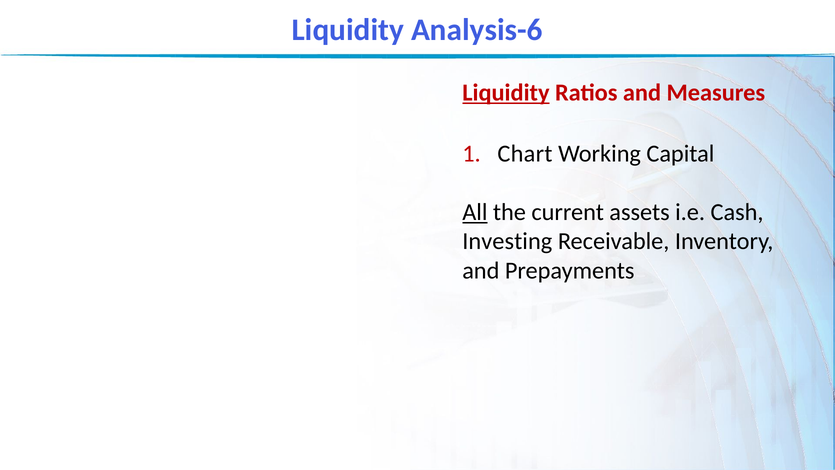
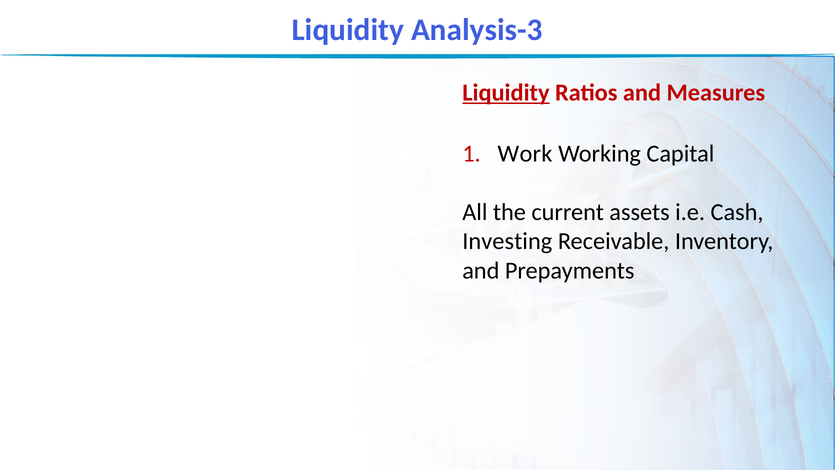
Analysis-6: Analysis-6 -> Analysis-3 (477, 30)
Chart: Chart -> Work (525, 153)
All underline: present -> none (475, 212)
